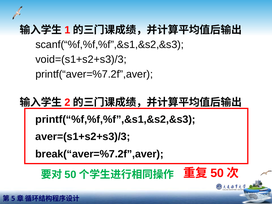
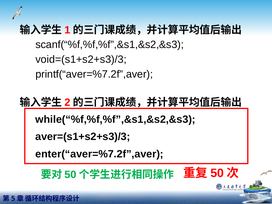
printf(“%f,%f,%f”,&s1,&s2,&s3: printf(“%f,%f,%f”,&s1,&s2,&s3 -> while(“%f,%f,%f”,&s1,&s2,&s3 (115, 119)
break(“aver=%7.2f”,aver: break(“aver=%7.2f”,aver -> enter(“aver=%7.2f”,aver (99, 154)
